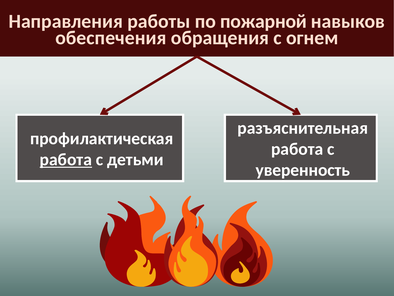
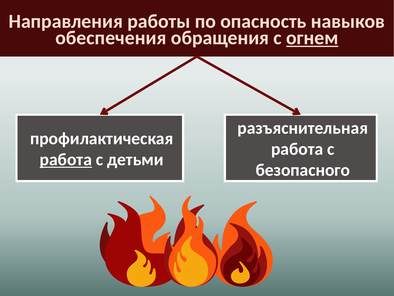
пожарной: пожарной -> опасность (263, 21)
огнем underline: none -> present (312, 38)
уверенность: уверенность -> безопасного (303, 170)
